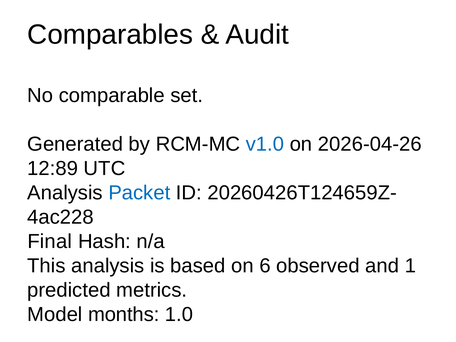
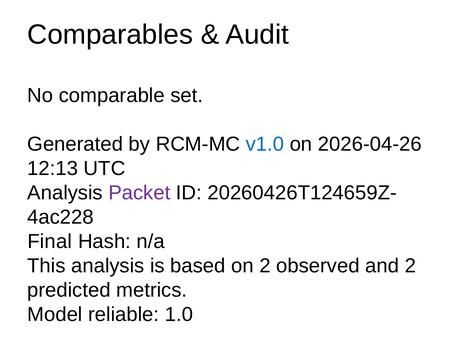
12:89: 12:89 -> 12:13 (53, 169)
Packet colour: blue -> purple (139, 193)
on 6: 6 -> 2 (265, 266)
and 1: 1 -> 2 (410, 266)
months: months -> reliable (124, 315)
